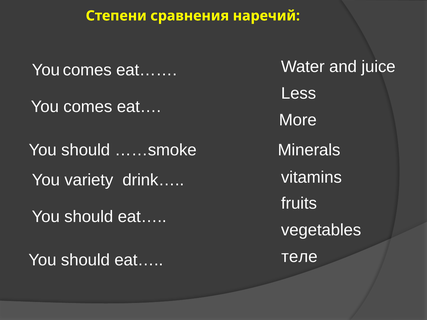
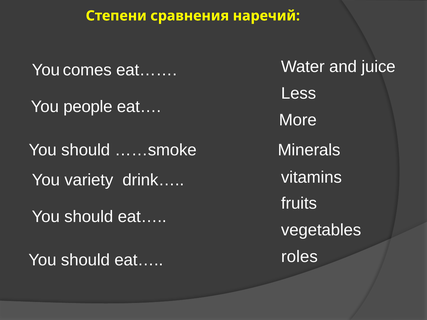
comes: comes -> people (88, 107)
теле: теле -> roles (299, 257)
